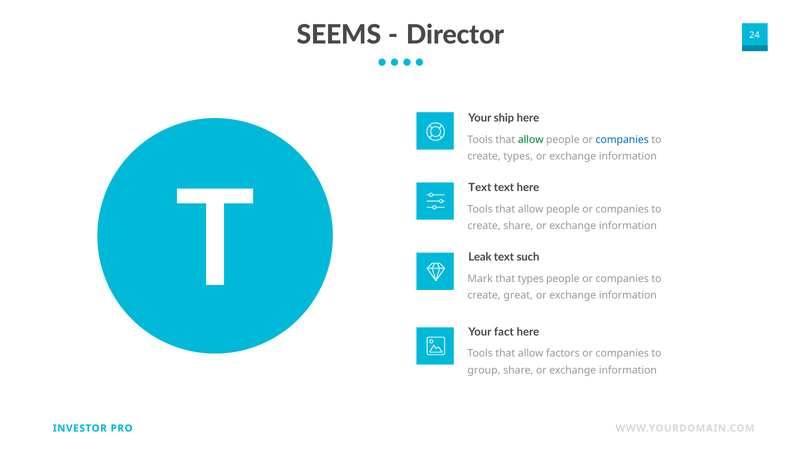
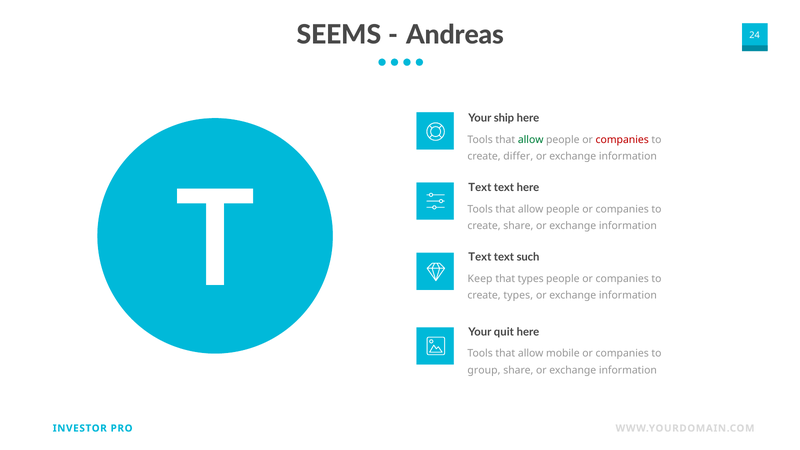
Director: Director -> Andreas (455, 35)
companies colour: blue -> red (622, 140)
create types: types -> differ (518, 156)
Leak: Leak -> Text (480, 257)
Mark: Mark -> Keep (480, 279)
create great: great -> types (518, 296)
fact: fact -> quit (504, 332)
factors: factors -> mobile (563, 353)
